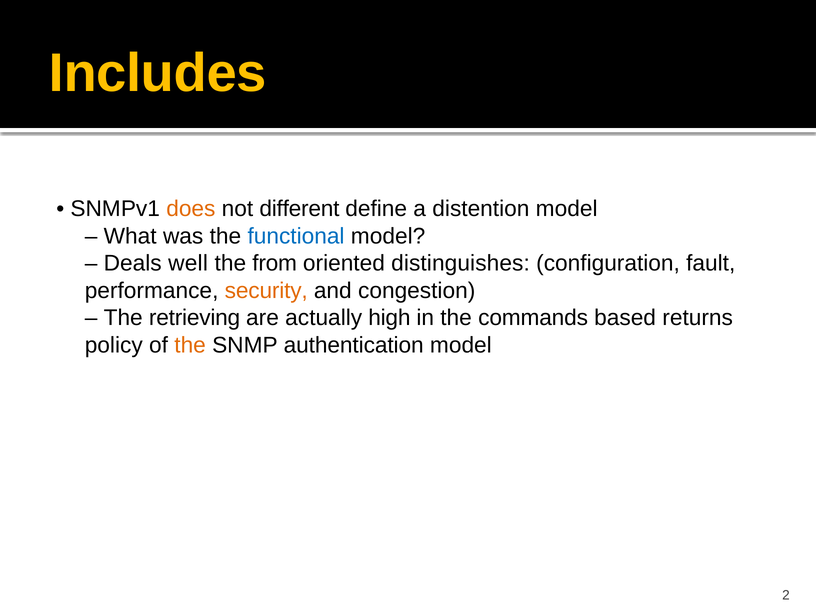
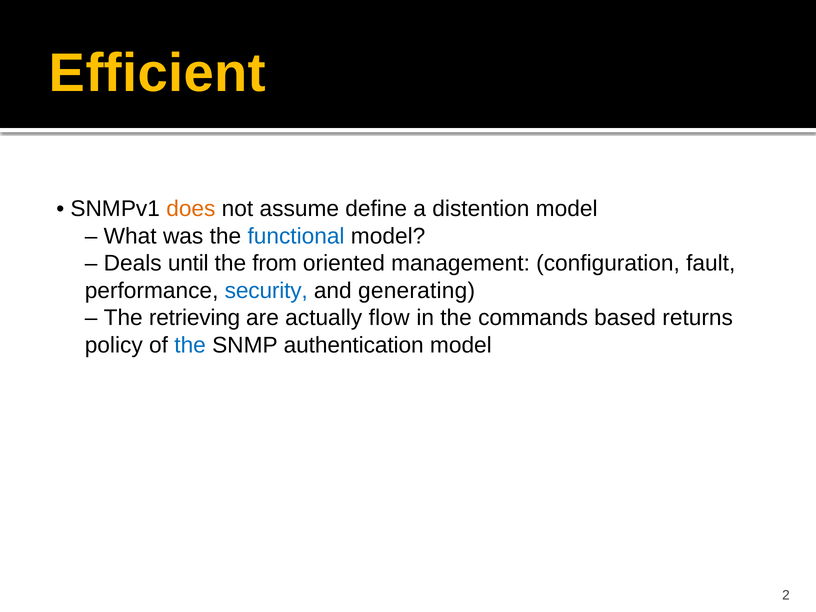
Includes: Includes -> Efficient (157, 74)
different: different -> assume (299, 209)
well: well -> until (188, 263)
distinguishes: distinguishes -> management (461, 263)
security colour: orange -> blue (266, 291)
congestion: congestion -> generating (417, 291)
high: high -> flow (389, 318)
the colour: orange -> blue (190, 345)
